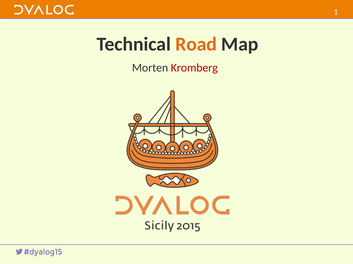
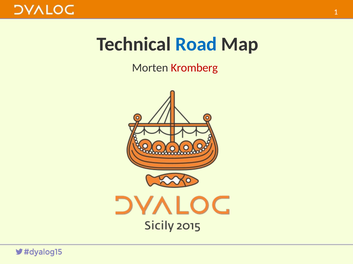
Road colour: orange -> blue (196, 44)
